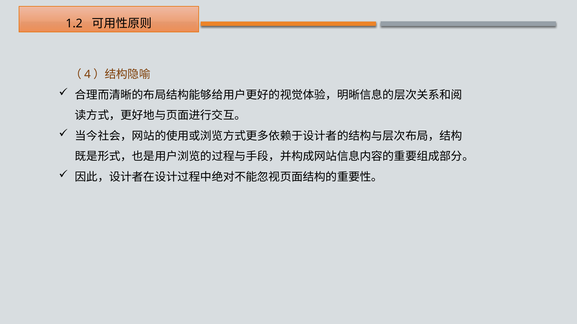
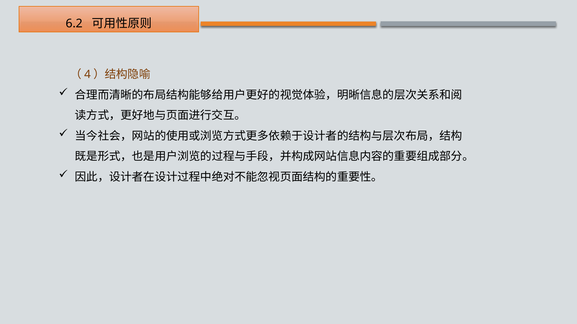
1.2: 1.2 -> 6.2 (74, 24)
